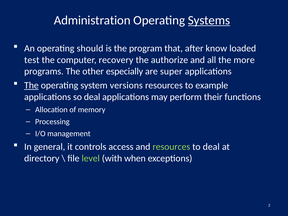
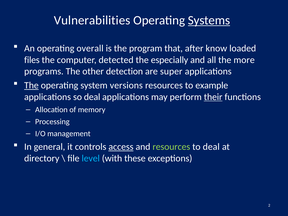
Administration: Administration -> Vulnerabilities (92, 20)
should: should -> overall (90, 48)
test: test -> files (32, 60)
recovery: recovery -> detected (116, 60)
authorize: authorize -> especially (170, 60)
especially: especially -> detection (124, 71)
their underline: none -> present (213, 97)
access underline: none -> present (121, 147)
level colour: light green -> light blue (91, 158)
when: when -> these (135, 158)
